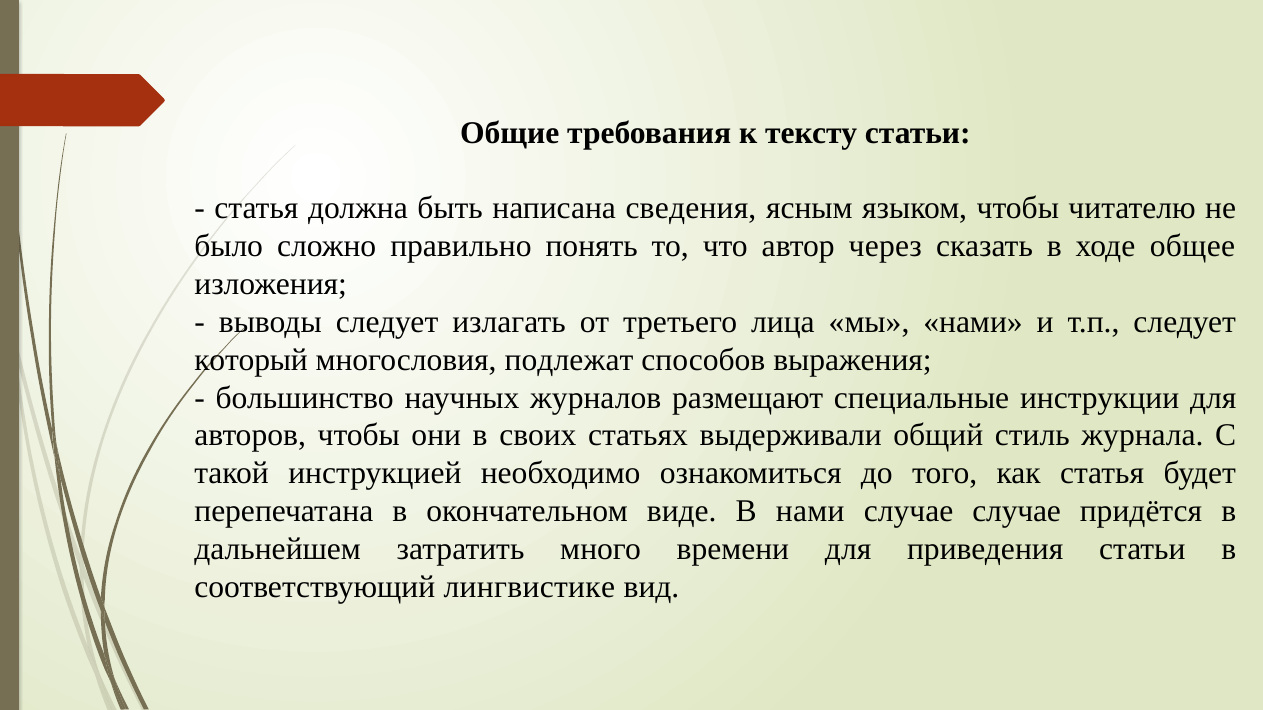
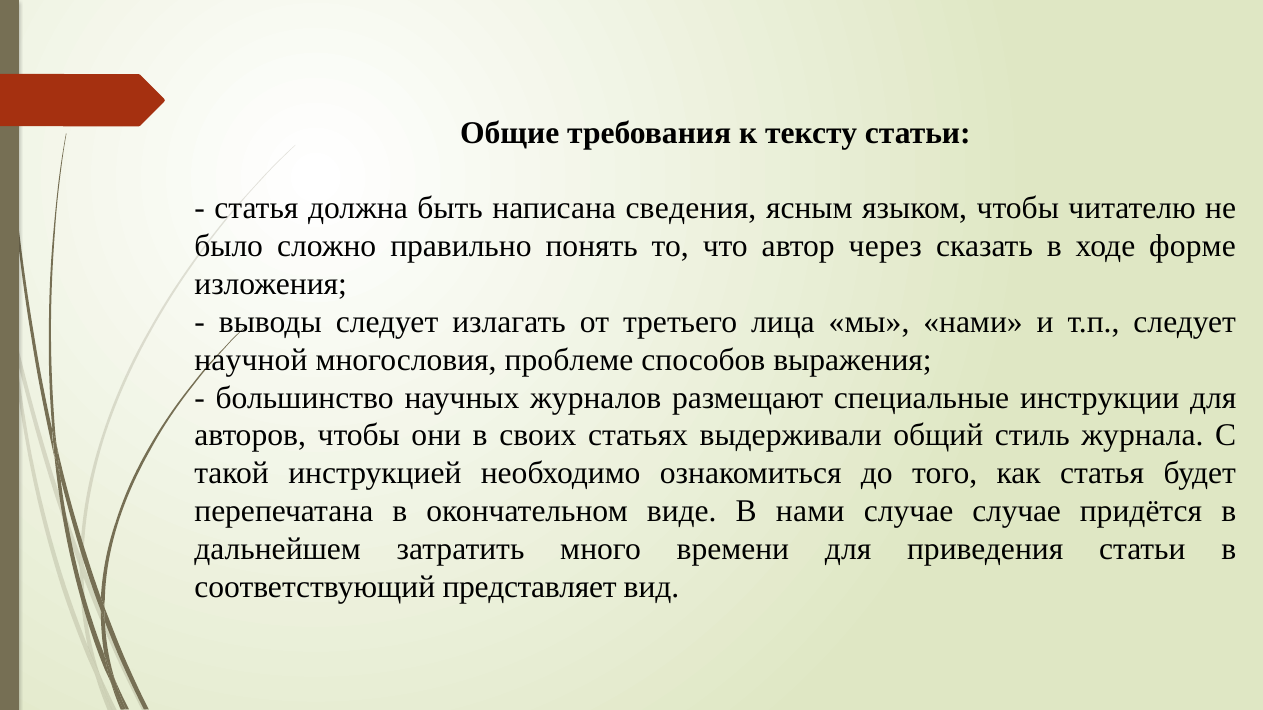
общее: общее -> форме (1193, 246)
который: который -> научной (251, 360)
подлежат: подлежат -> проблеме (569, 360)
лингвистике: лингвистике -> представляет (530, 587)
